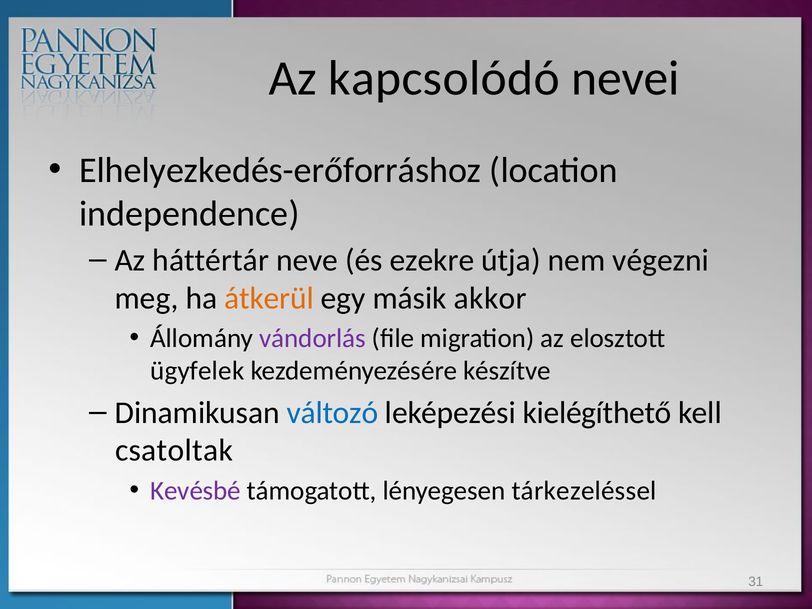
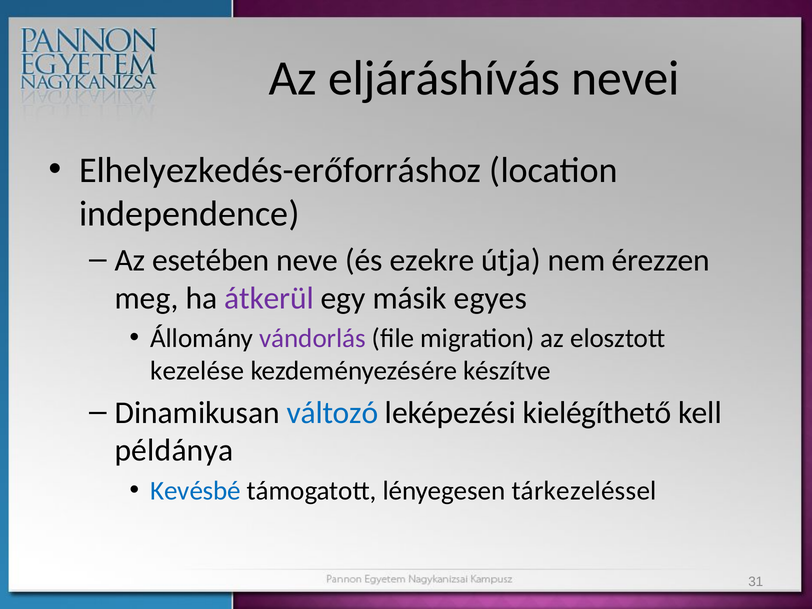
kapcsolódó: kapcsolódó -> eljáráshívás (444, 79)
háttértár: háttértár -> esetében (211, 260)
végezni: végezni -> érezzen (661, 260)
átkerül colour: orange -> purple (269, 298)
akkor: akkor -> egyes (490, 298)
ügyfelek: ügyfelek -> kezelése (197, 371)
csatoltak: csatoltak -> példánya (174, 450)
Kevésbé colour: purple -> blue (196, 491)
